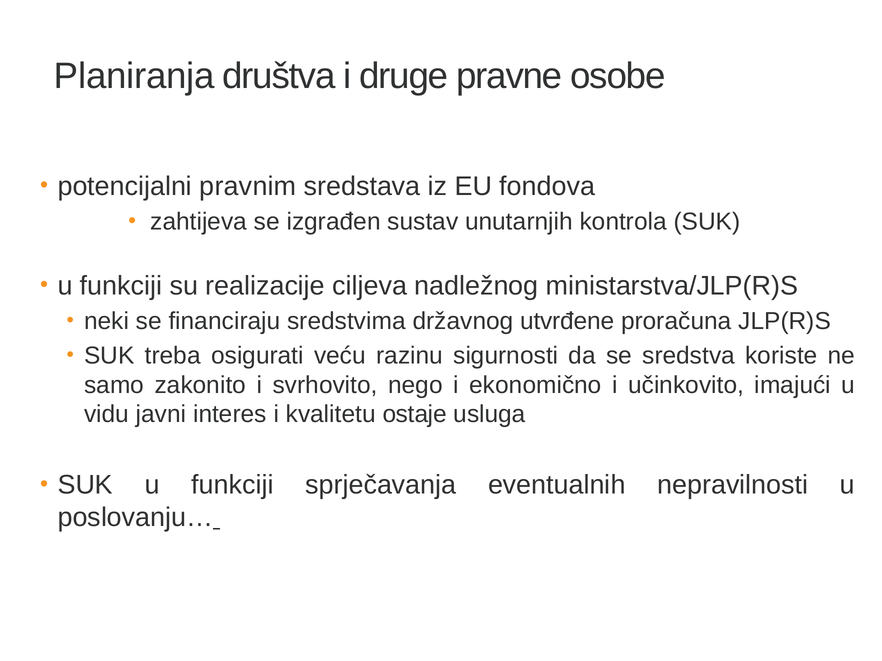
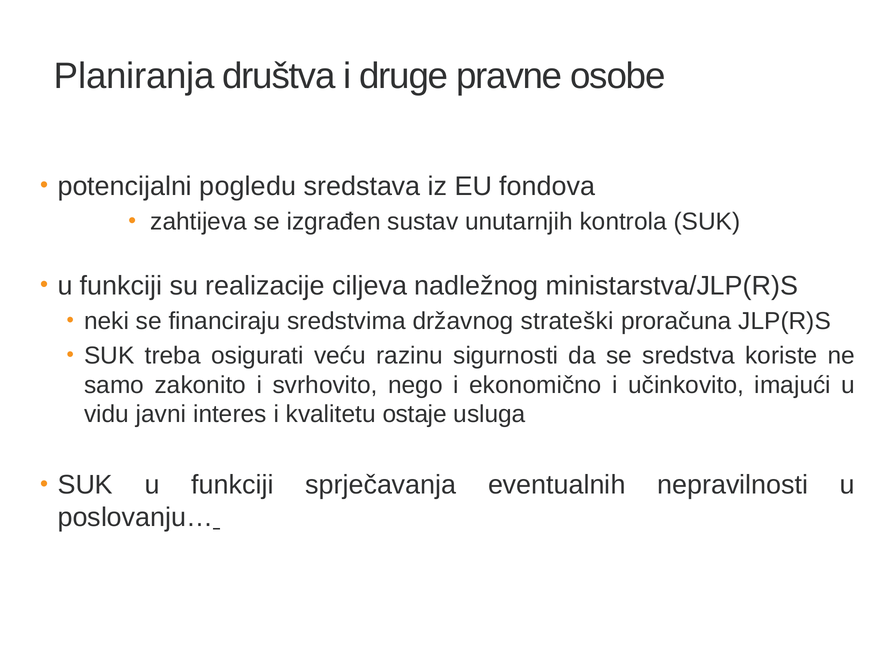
pravnim: pravnim -> pogledu (248, 186)
utvrđene: utvrđene -> strateški (567, 322)
